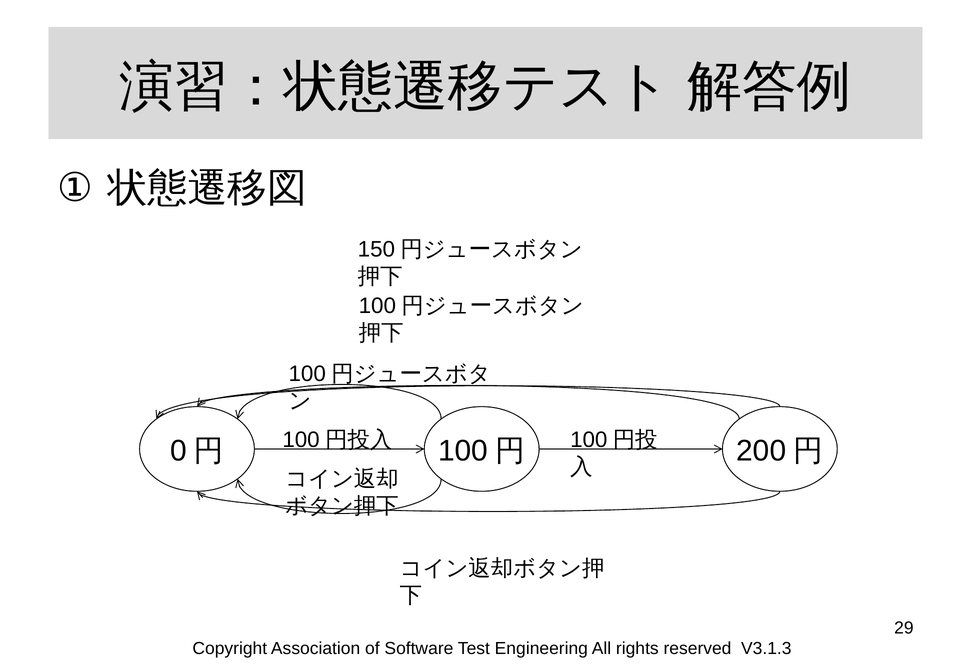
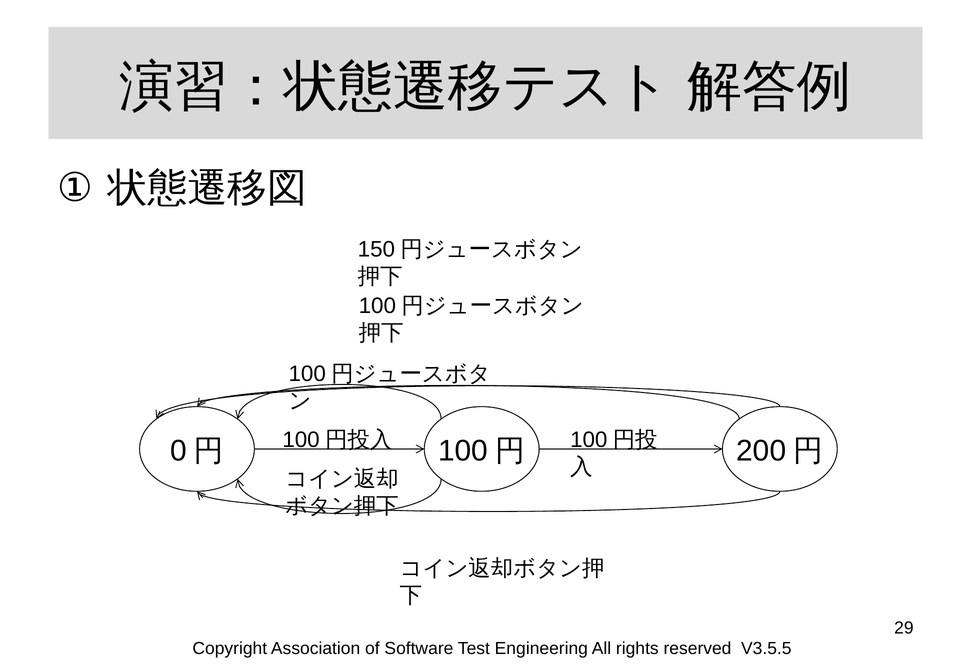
V3.1.3: V3.1.3 -> V3.5.5 (766, 649)
